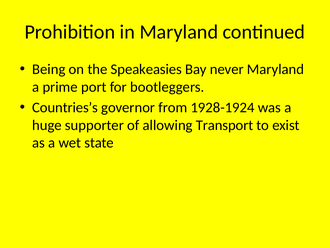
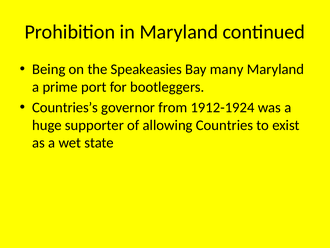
never: never -> many (227, 69)
1928-1924: 1928-1924 -> 1912-1924 (223, 107)
Transport: Transport -> Countries (225, 125)
